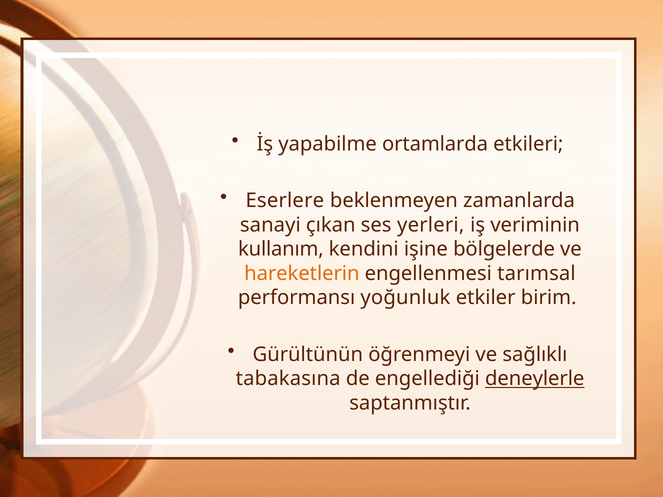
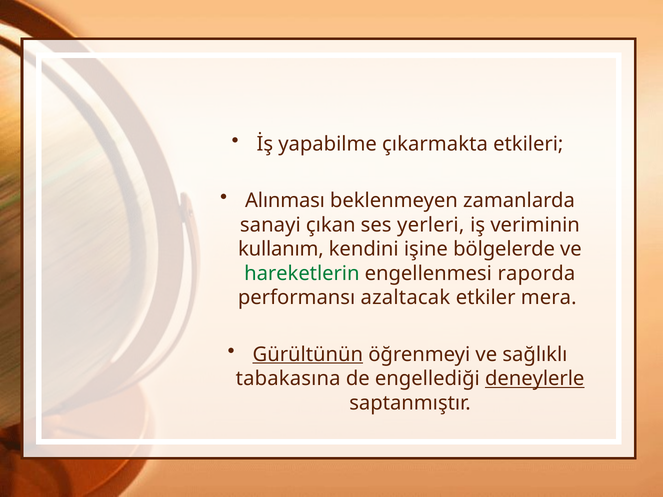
ortamlarda: ortamlarda -> çıkarmakta (435, 144)
Eserlere: Eserlere -> Alınması (285, 201)
hareketlerin colour: orange -> green (302, 274)
tarımsal: tarımsal -> raporda (536, 274)
yoğunluk: yoğunluk -> azaltacak (405, 298)
birim: birim -> mera (549, 298)
Gürültünün underline: none -> present (308, 355)
